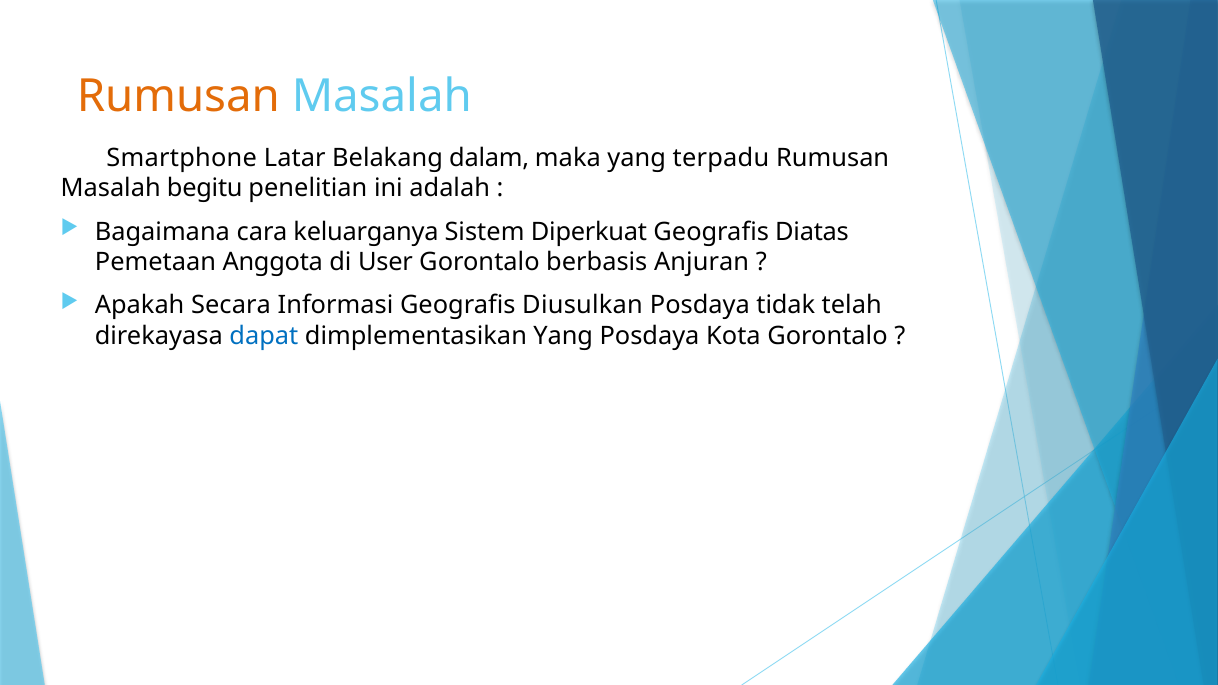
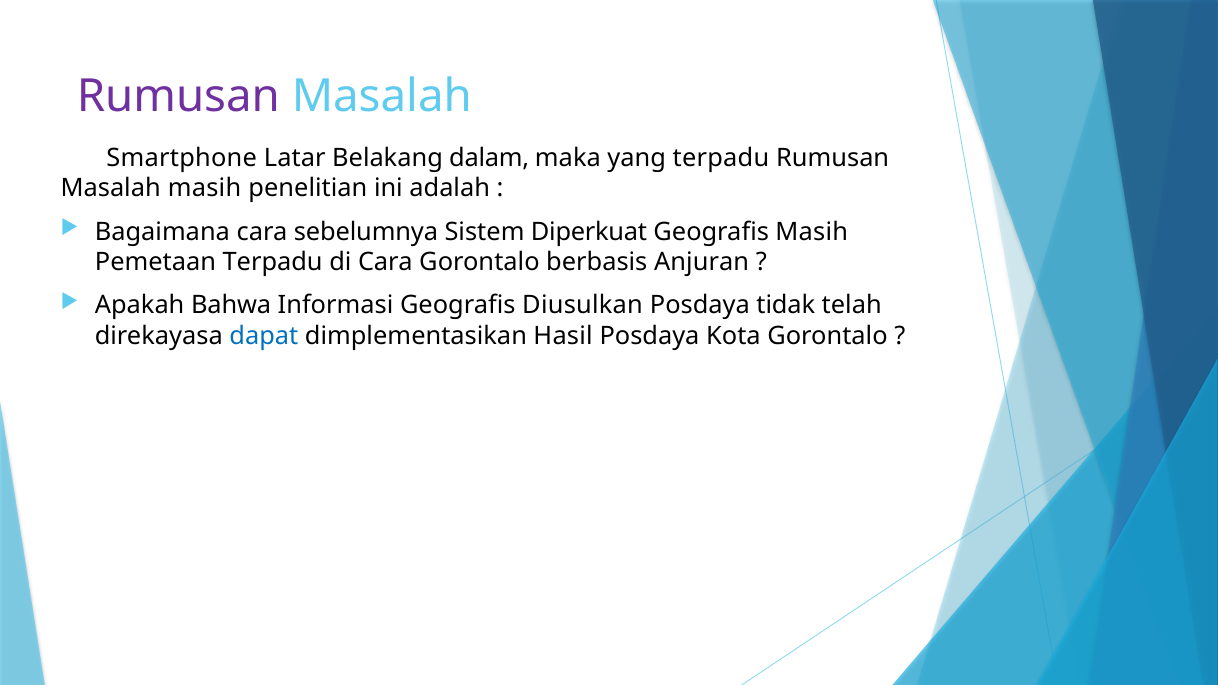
Rumusan colour: orange -> purple (178, 96)
Masalah begitu: begitu -> masih (205, 188)
keluarganya: keluarganya -> sebelumnya (366, 232)
Geografis Diatas: Diatas -> Masih (812, 232)
Pemetaan Anggota: Anggota -> Terpadu (273, 262)
di User: User -> Cara (385, 262)
Secara: Secara -> Bahwa (231, 305)
dimplementasikan Yang: Yang -> Hasil (563, 336)
